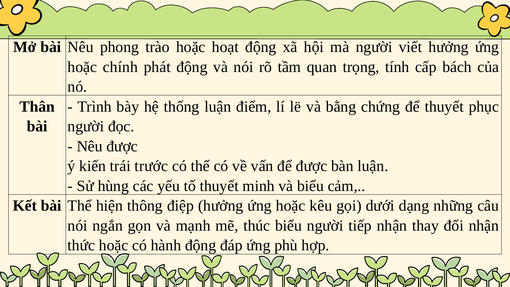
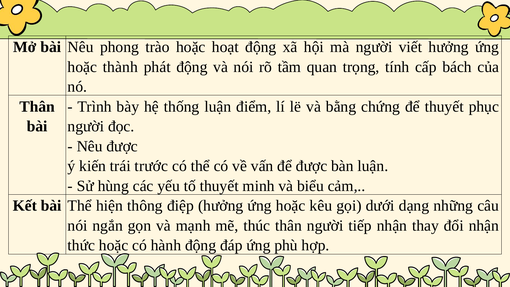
chính: chính -> thành (120, 67)
thúc biểu: biểu -> thân (289, 226)
